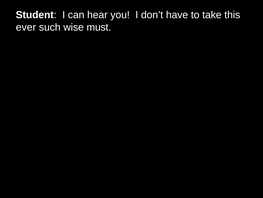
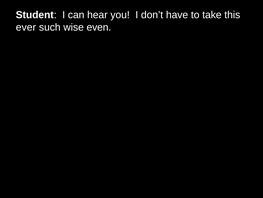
must: must -> even (99, 27)
